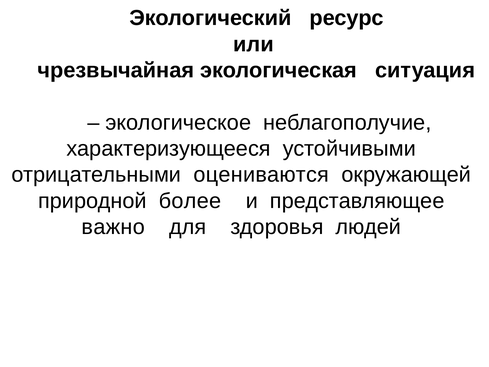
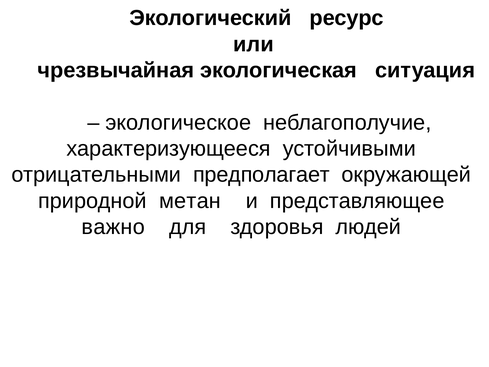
оцениваются: оцениваются -> предполагает (261, 175)
более: более -> метан (190, 201)
